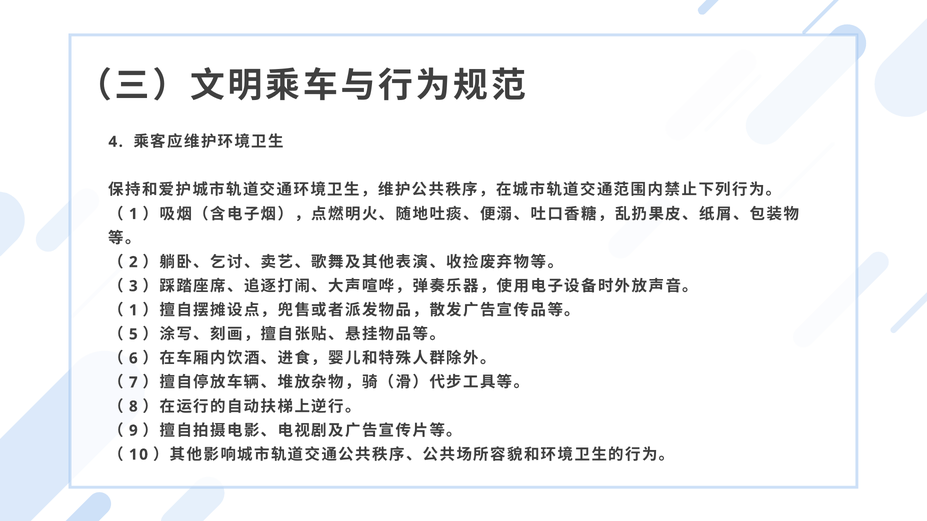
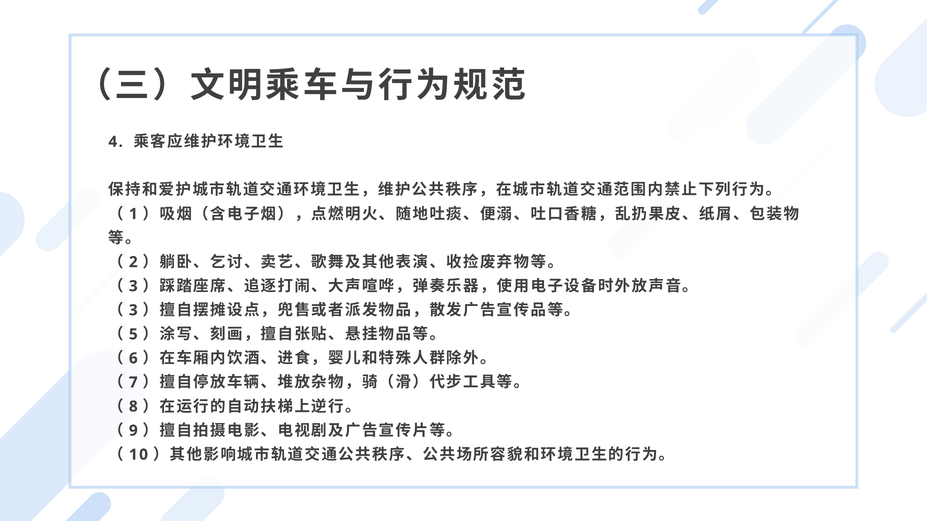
1: 1 -> 3 (133, 310)
